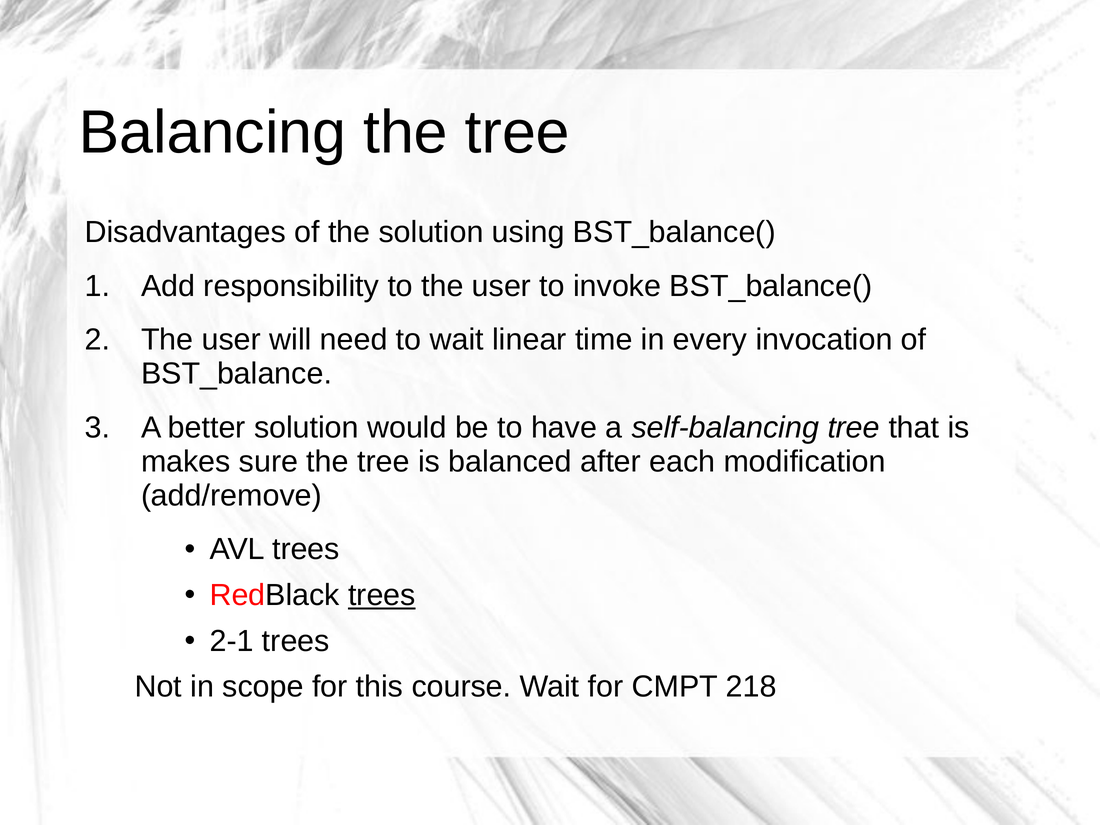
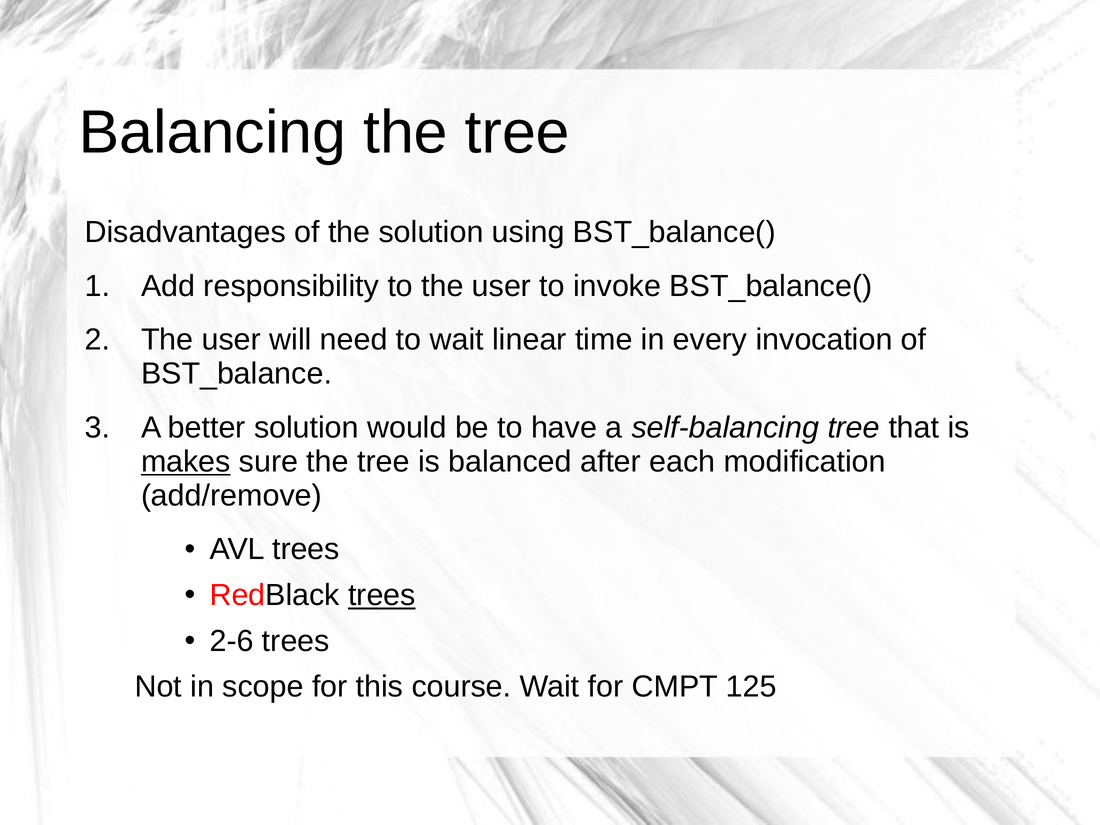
makes underline: none -> present (186, 462)
2-1: 2-1 -> 2-6 (232, 641)
218: 218 -> 125 (751, 687)
